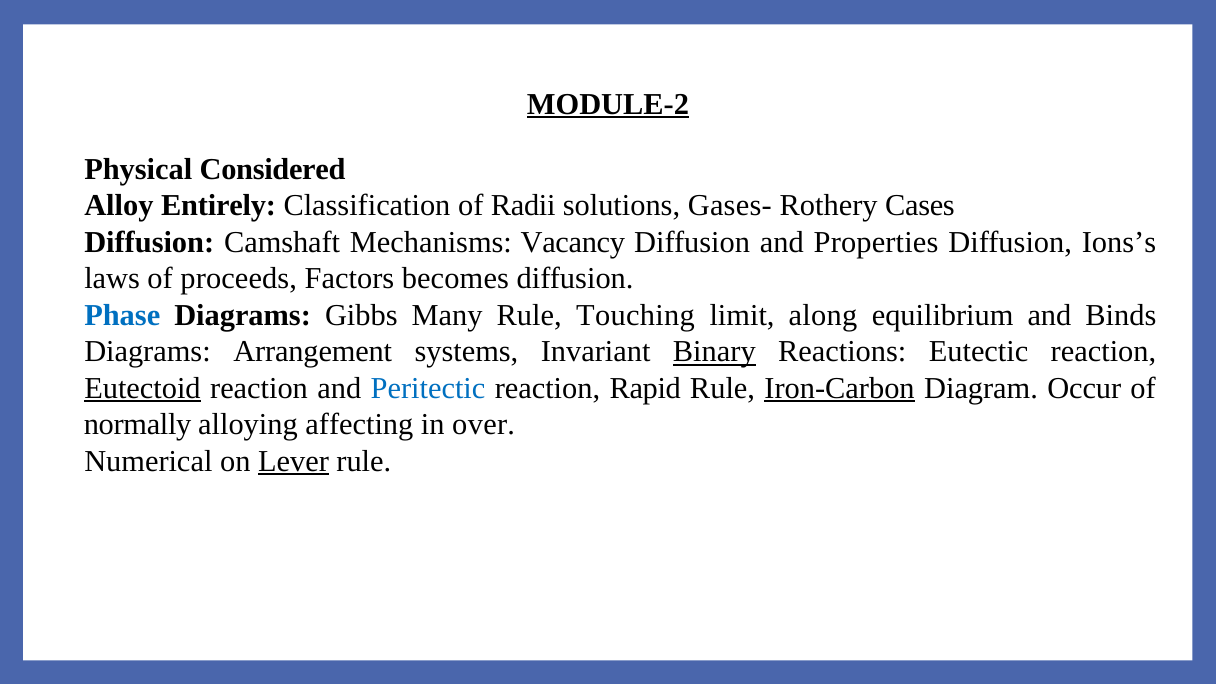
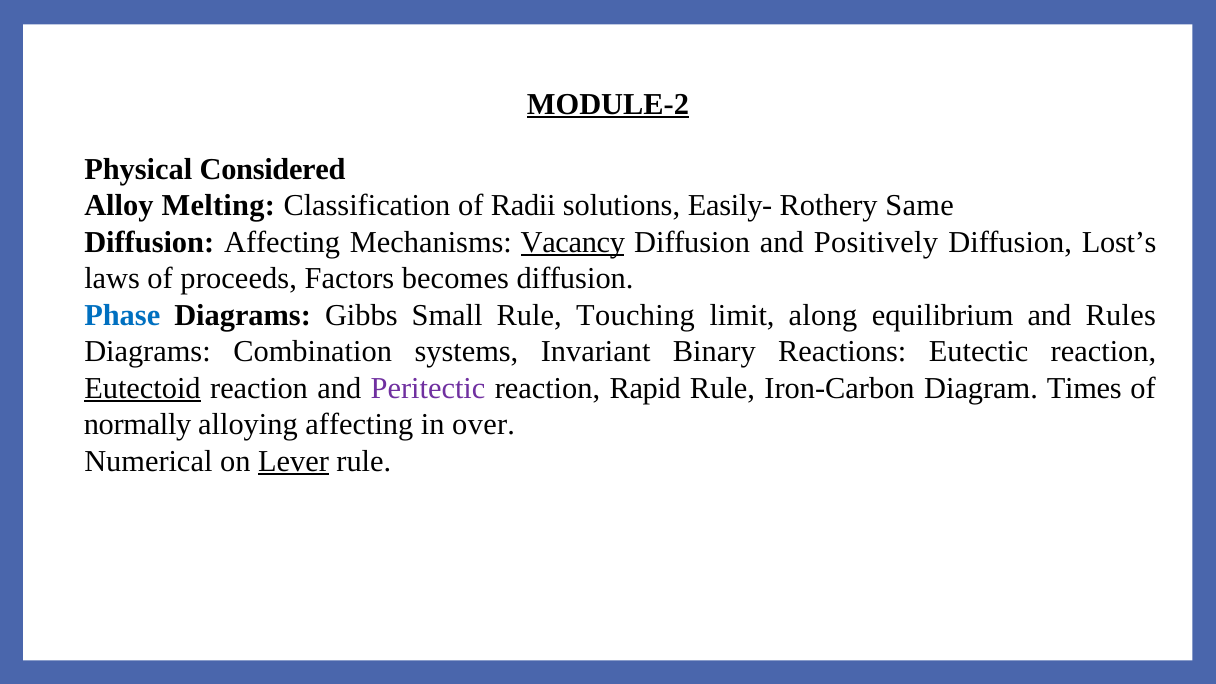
Entirely: Entirely -> Melting (218, 206)
Gases-: Gases- -> Easily- (730, 206)
Cases: Cases -> Same (920, 206)
Diffusion Camshaft: Camshaft -> Affecting (282, 242)
Vacancy underline: none -> present (573, 242)
Properties: Properties -> Positively (876, 242)
Ions’s: Ions’s -> Lost’s (1119, 242)
Many: Many -> Small (447, 315)
Binds: Binds -> Rules (1121, 315)
Arrangement: Arrangement -> Combination (313, 352)
Binary underline: present -> none (714, 352)
Peritectic colour: blue -> purple (428, 388)
Iron-Carbon underline: present -> none (840, 388)
Occur: Occur -> Times (1084, 388)
